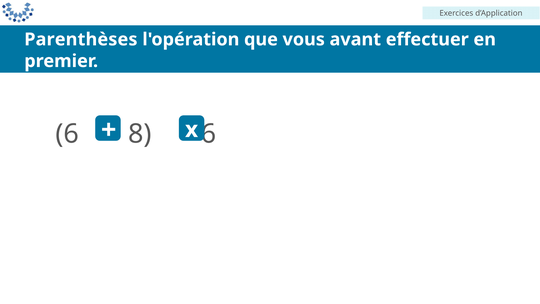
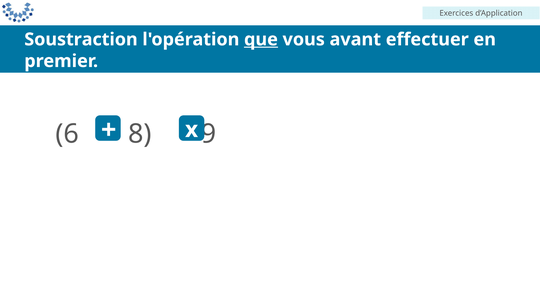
Parenthèses: Parenthèses -> Soustraction (81, 39)
que underline: none -> present (261, 39)
8 6: 6 -> 9 (208, 134)
